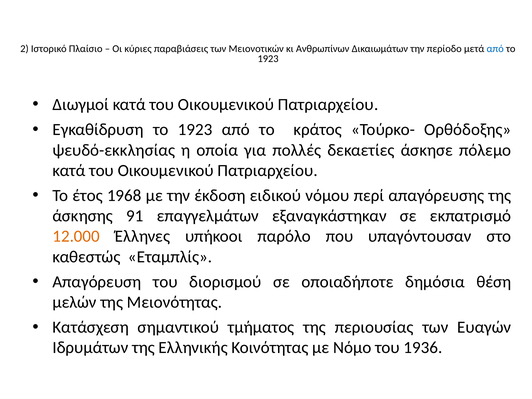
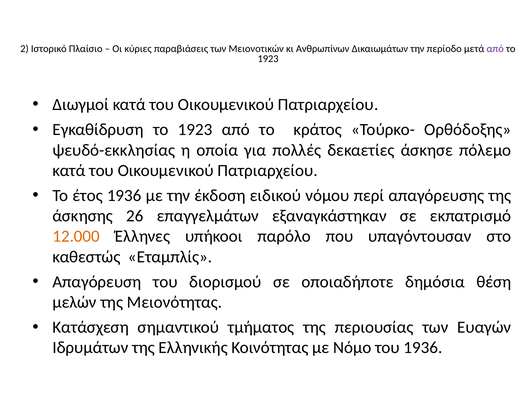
από colour: blue -> purple (495, 49)
έτος 1968: 1968 -> 1936 (124, 196)
91: 91 -> 26 (135, 216)
